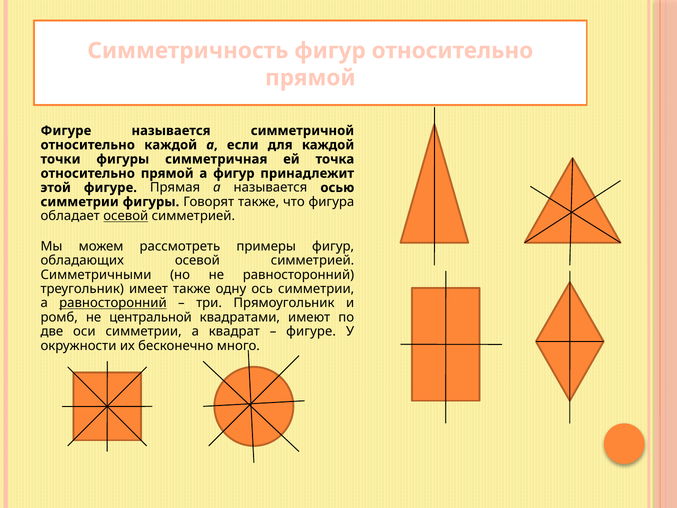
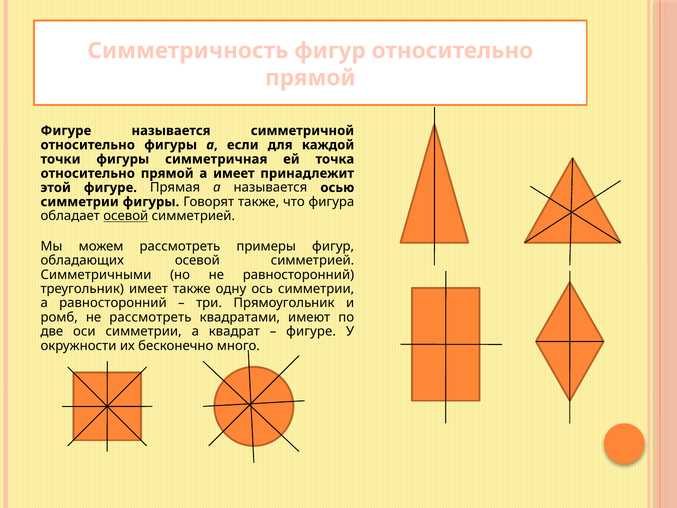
относительно каждой: каждой -> фигуры (171, 145)
а фигур: фигур -> имеет (234, 173)
равносторонний underline: present -> none (113, 303)
не центральной: центральной -> рассмотреть (150, 317)
